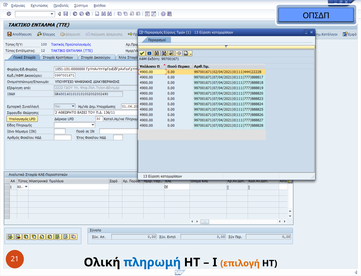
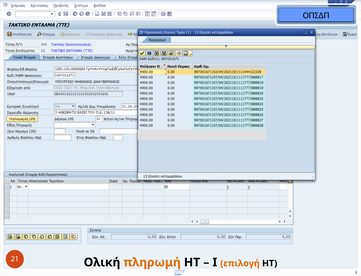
πληρωμή colour: blue -> orange (152, 263)
